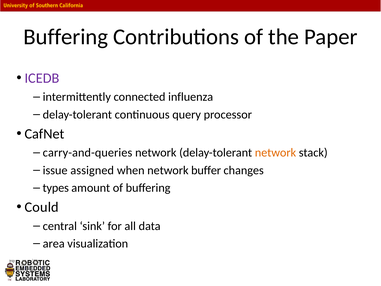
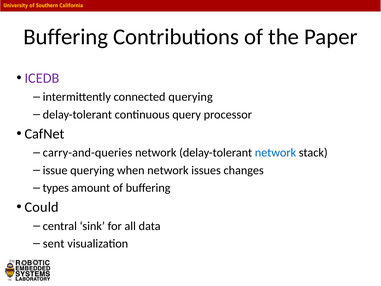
connected influenza: influenza -> querying (191, 97)
network colour: orange -> blue (275, 153)
issue assigned: assigned -> querying (92, 170)
buffer: buffer -> issues (206, 170)
area: area -> sent (54, 243)
